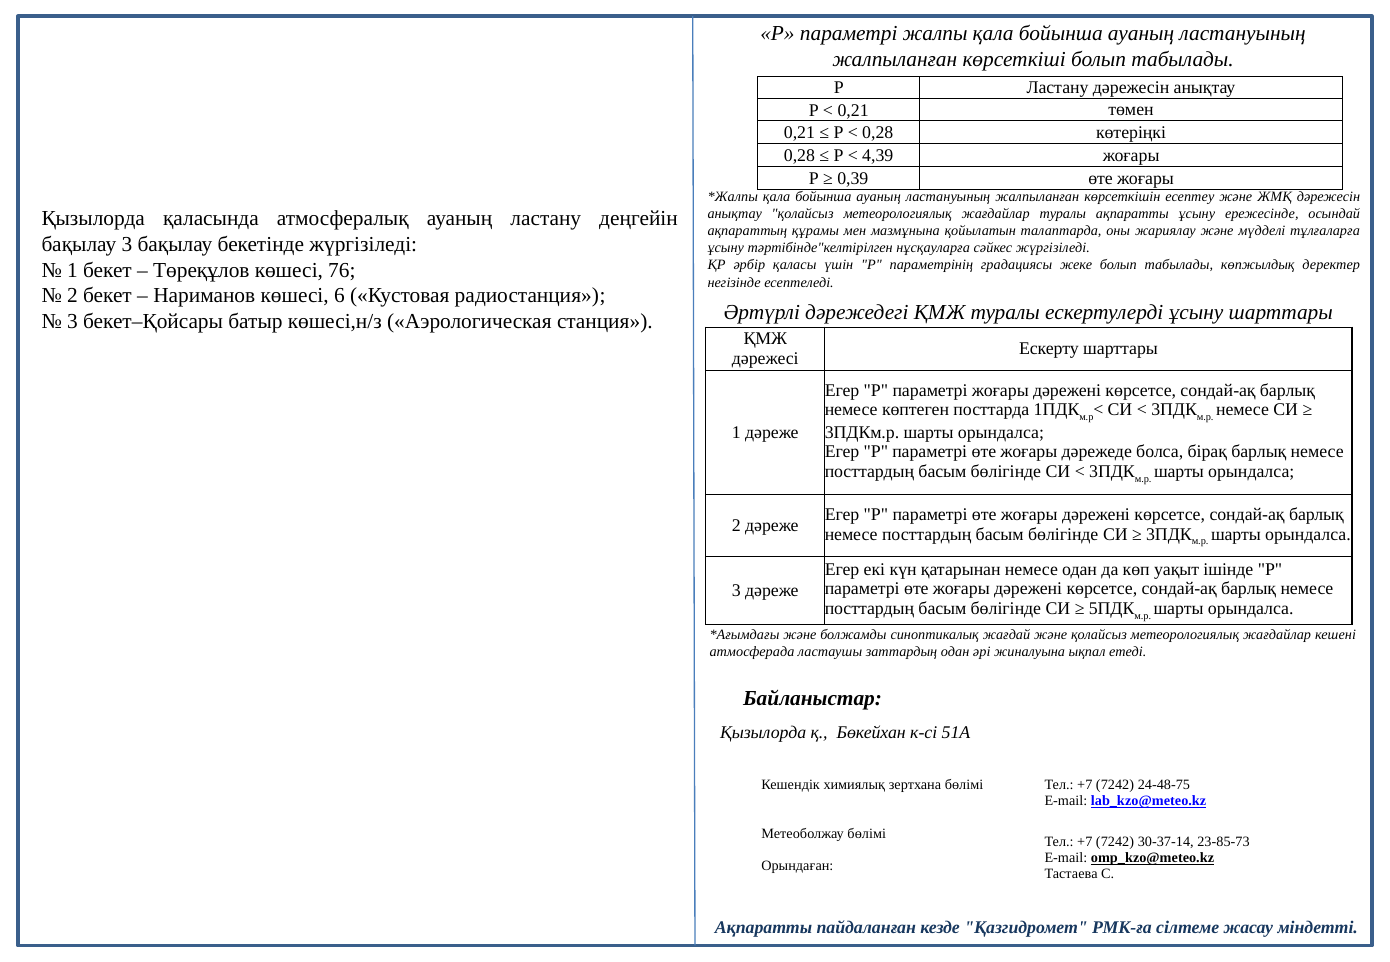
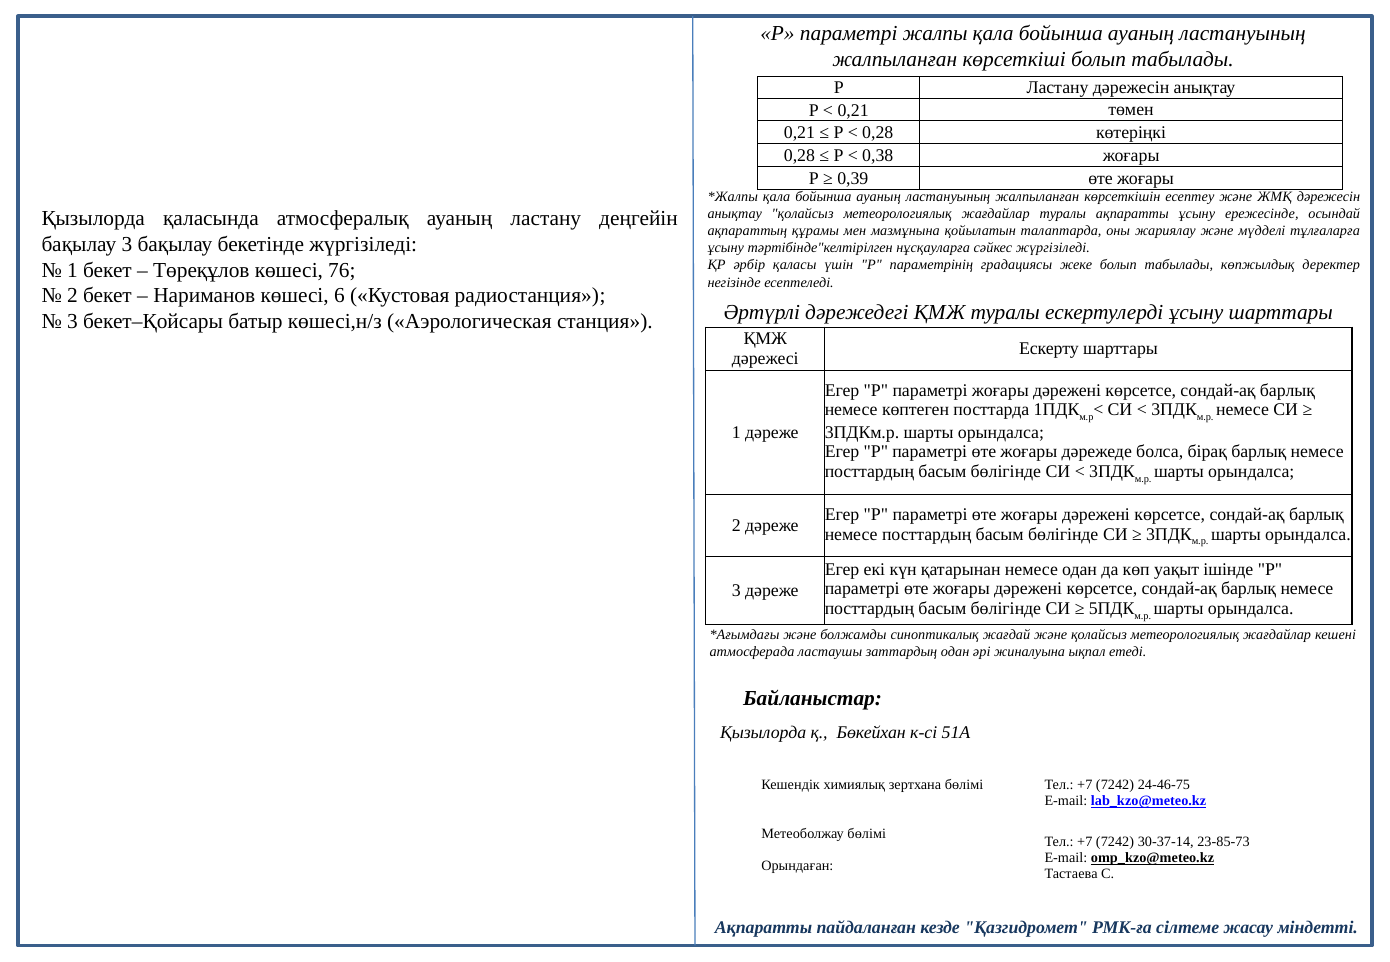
4,39: 4,39 -> 0,38 (878, 156)
24-48-75: 24-48-75 -> 24-46-75 (1164, 785)
